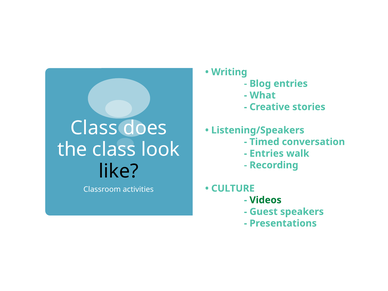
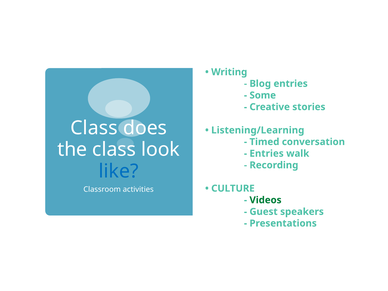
What: What -> Some (263, 95)
Listening/Speakers: Listening/Speakers -> Listening/Learning (258, 130)
like colour: black -> blue (119, 171)
